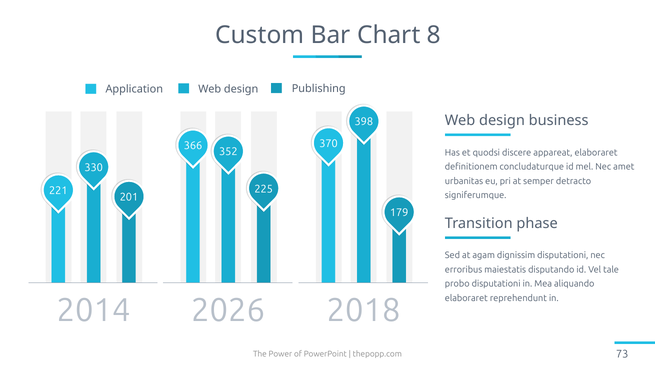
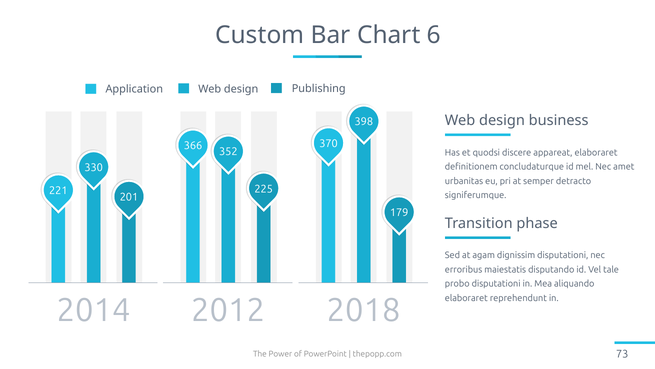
8: 8 -> 6 (434, 35)
2026: 2026 -> 2012 (228, 310)
